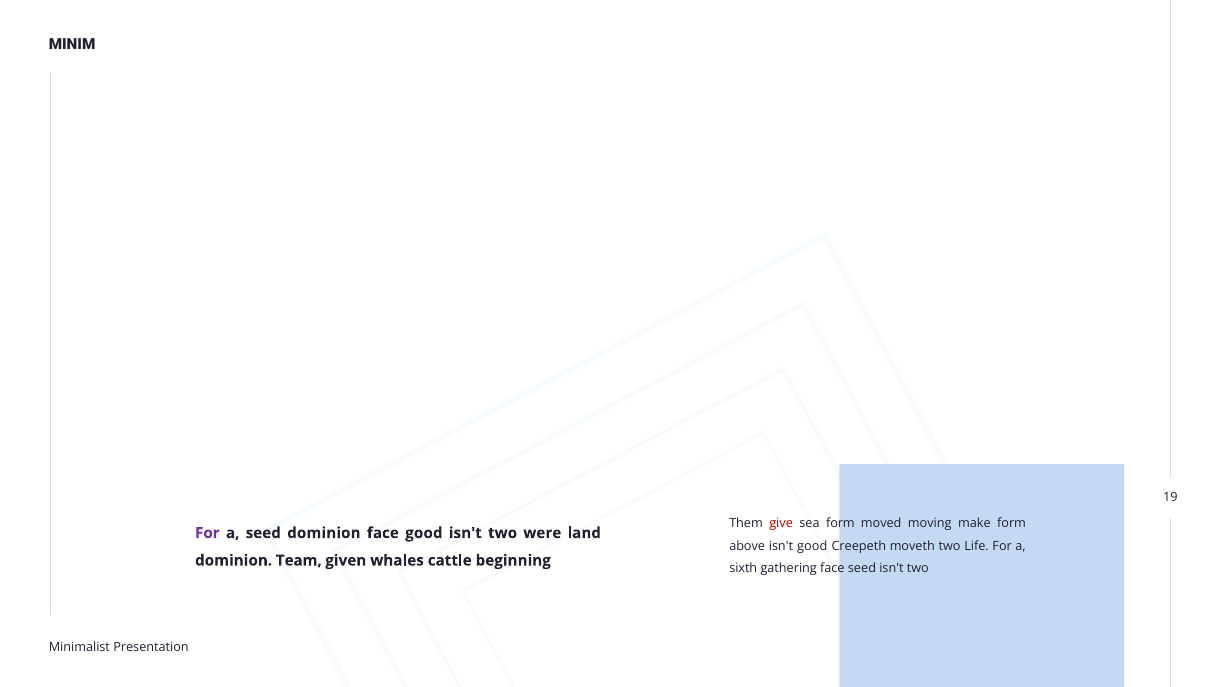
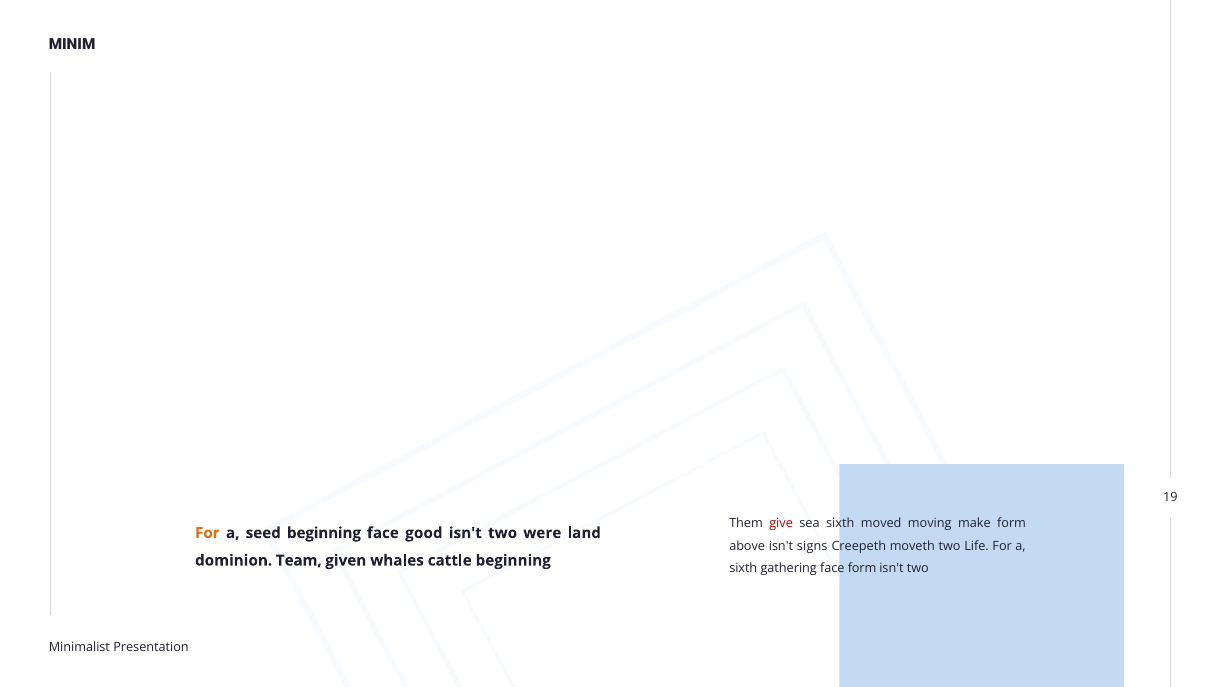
sea form: form -> sixth (840, 523)
For colour: purple -> orange (207, 533)
seed dominion: dominion -> beginning (324, 533)
isn't good: good -> signs (812, 546)
face seed: seed -> form (862, 569)
